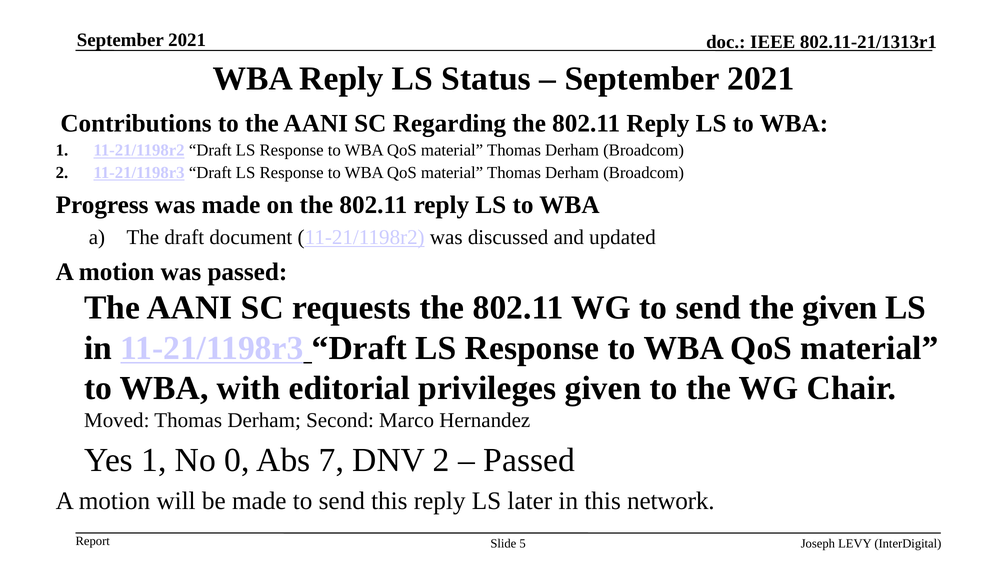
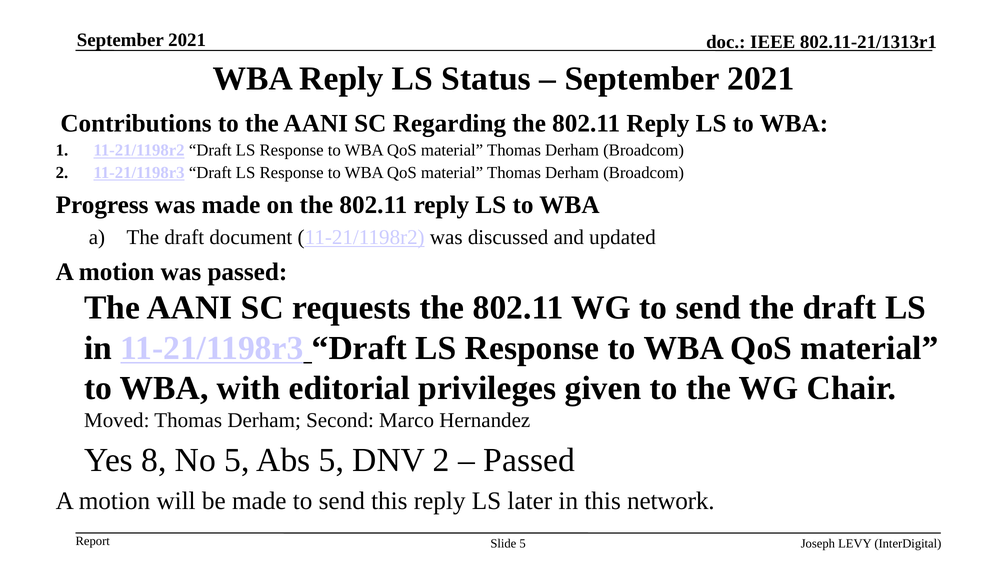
send the given: given -> draft (839, 308)
Yes 1: 1 -> 8 (154, 460)
No 0: 0 -> 5 (237, 460)
Abs 7: 7 -> 5 (331, 460)
